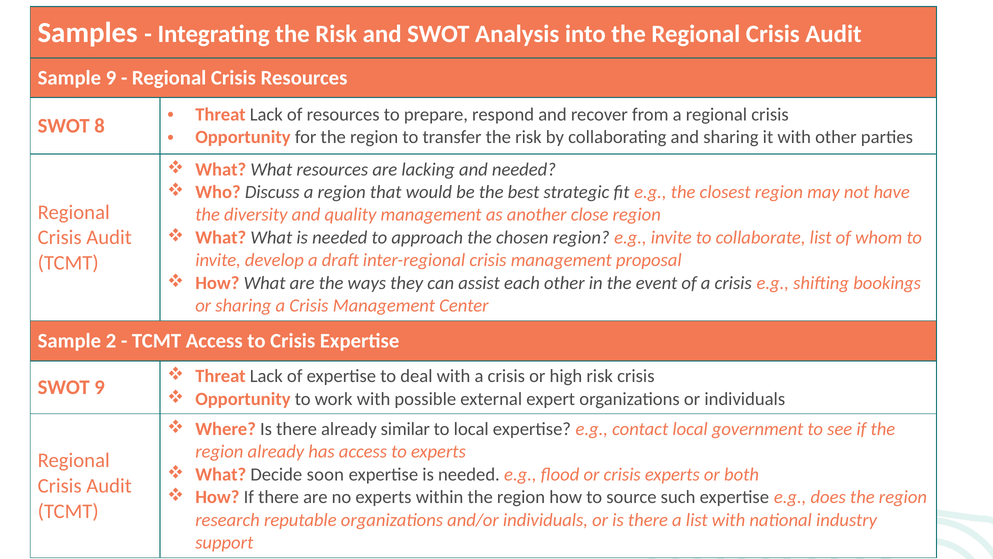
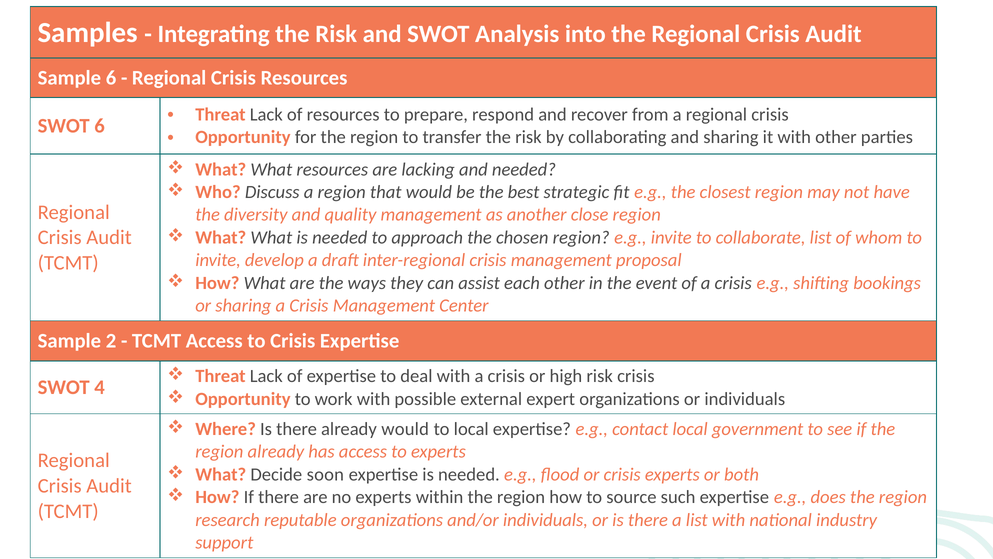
Sample 9: 9 -> 6 (111, 78)
SWOT 8: 8 -> 6 (100, 126)
SWOT 9: 9 -> 4 (100, 387)
already similar: similar -> would (405, 429)
